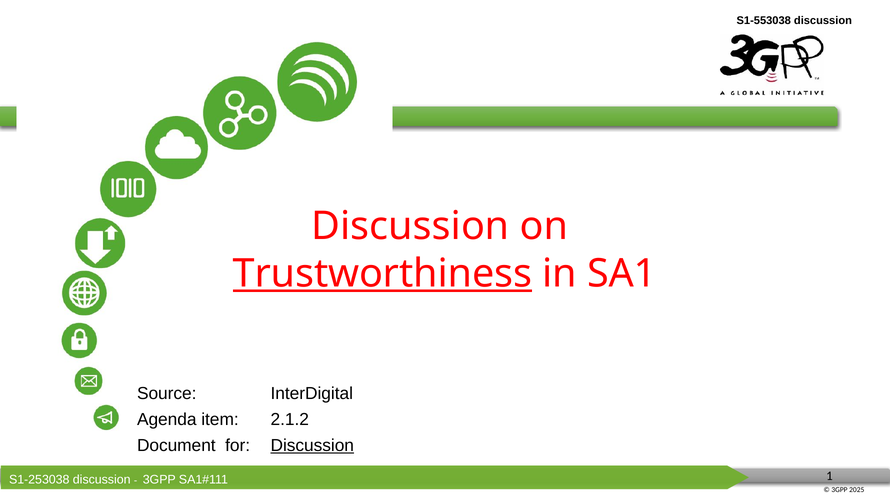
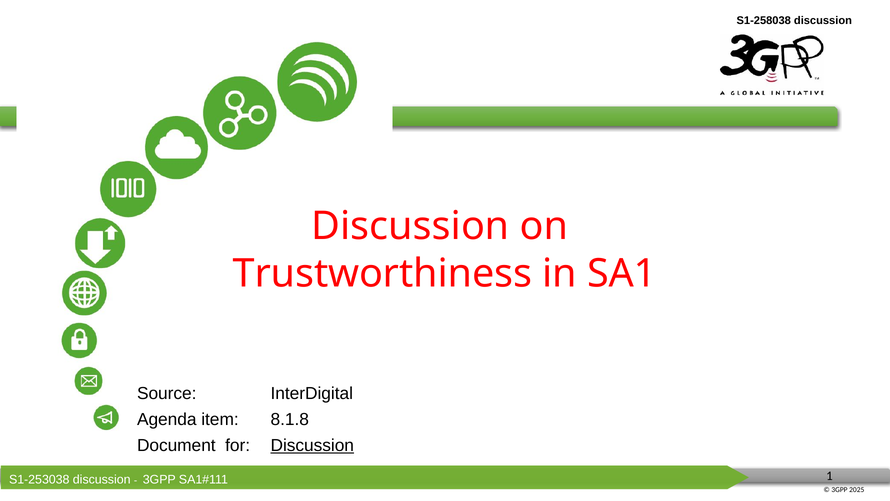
S1-553038: S1-553038 -> S1-258038 (764, 20)
Trustworthiness underline: present -> none (382, 273)
2.1.2: 2.1.2 -> 8.1.8 (290, 419)
